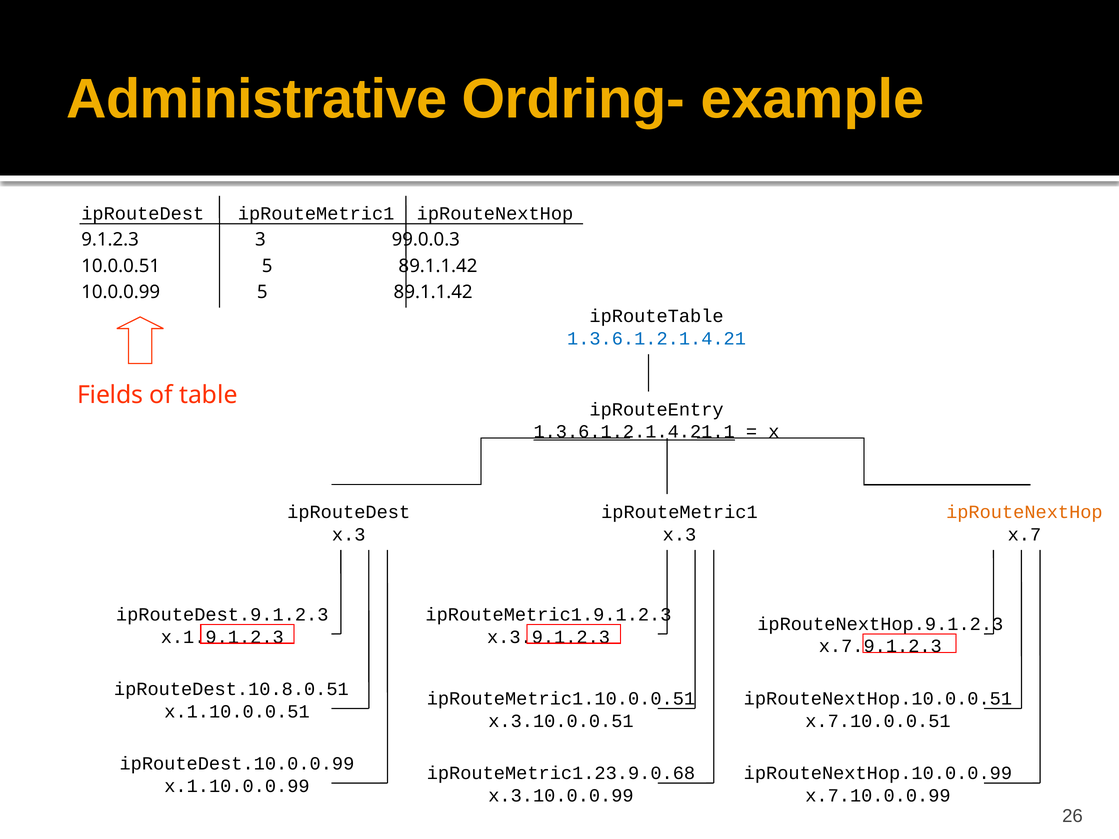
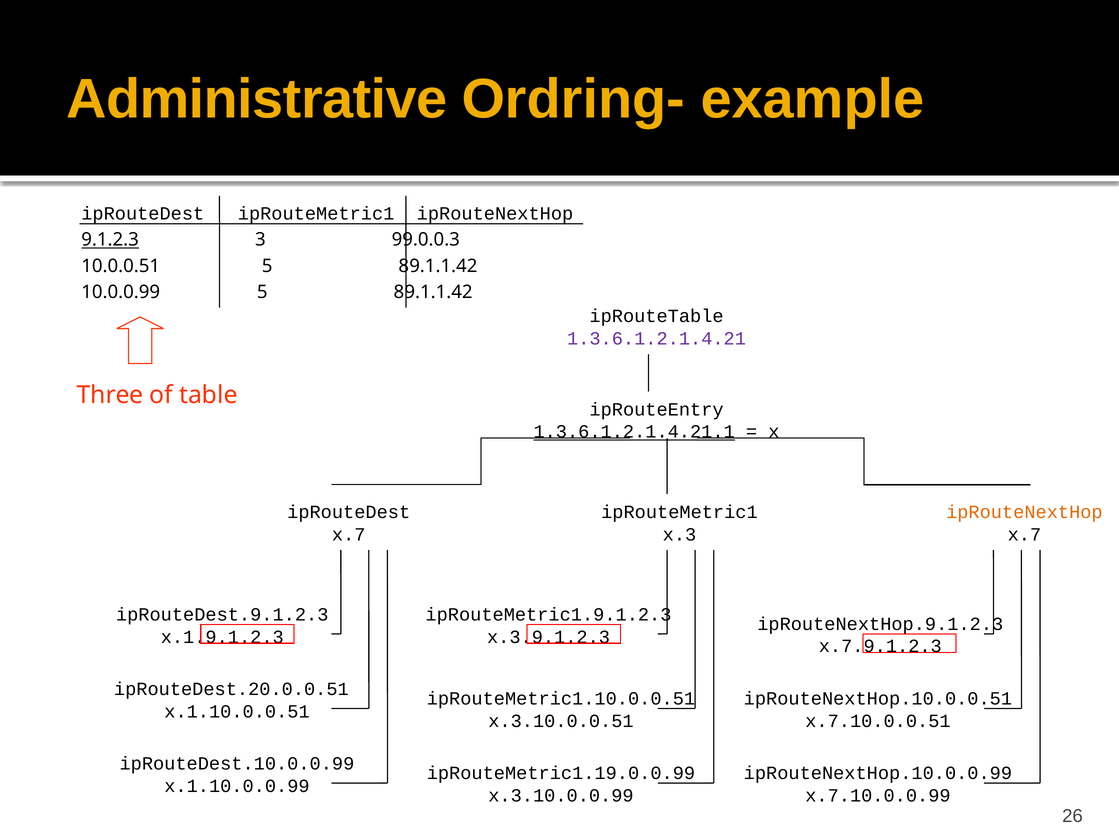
9.1.2.3 underline: none -> present (110, 240)
1.3.6.1.2.1.4.21 colour: blue -> purple (657, 339)
Fields: Fields -> Three (110, 395)
x.3: x.3 -> x.7 (349, 535)
ipRouteDest.10.8.0.51: ipRouteDest.10.8.0.51 -> ipRouteDest.20.0.0.51 (231, 689)
ipRouteMetric1.23.9.0.68: ipRouteMetric1.23.9.0.68 -> ipRouteMetric1.19.0.0.99 (561, 773)
